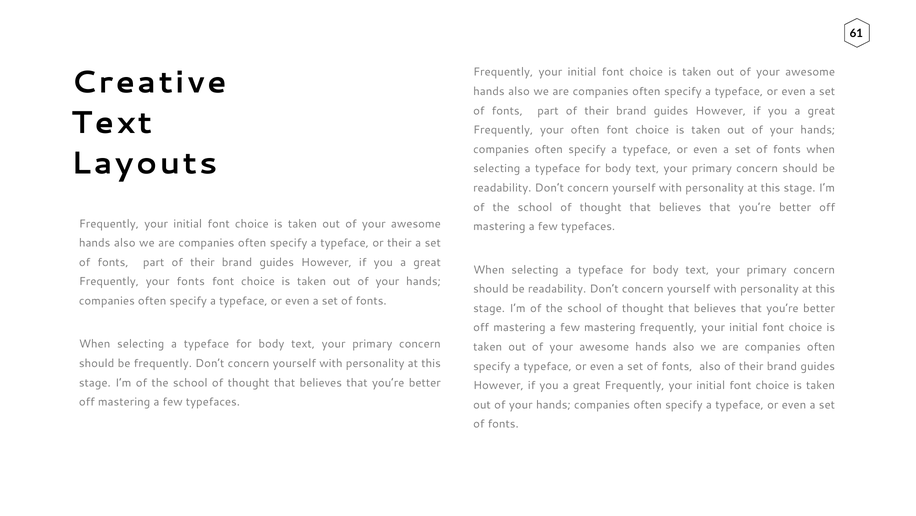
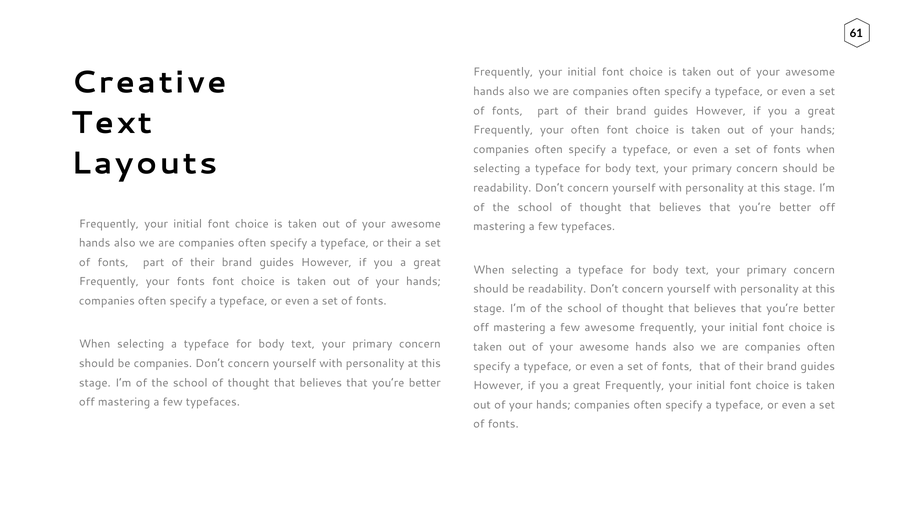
few mastering: mastering -> awesome (610, 327)
be frequently: frequently -> companies (163, 363)
fonts also: also -> that (710, 366)
